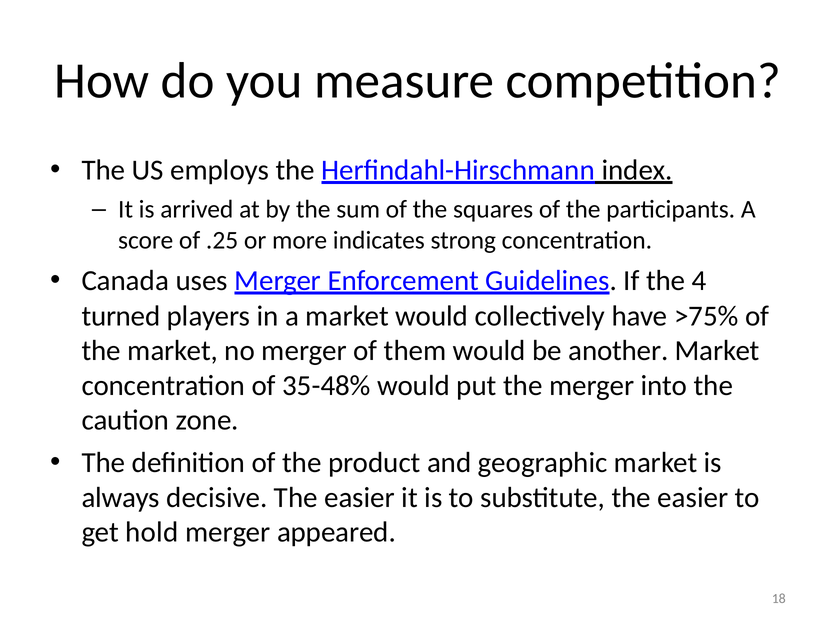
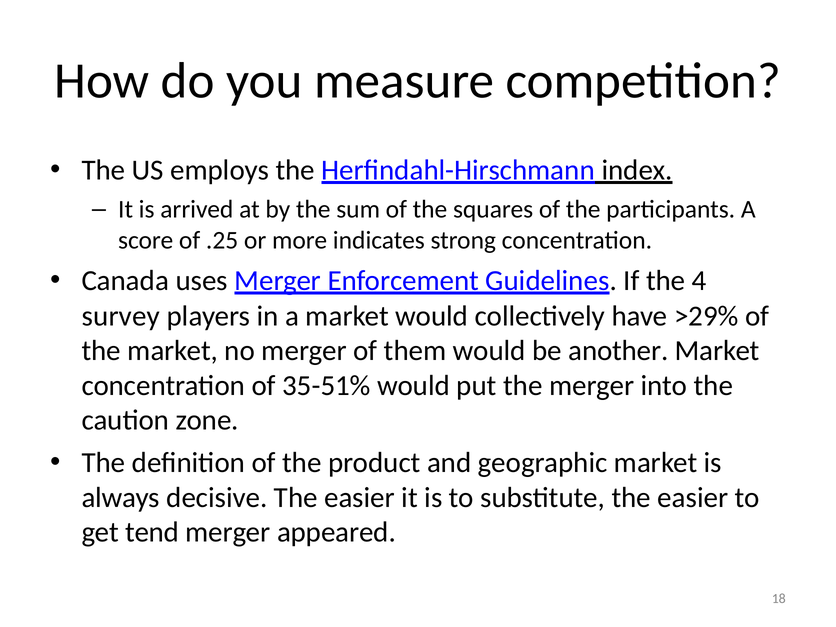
turned: turned -> survey (121, 316)
>75%: >75% -> >29% (706, 316)
35-48%: 35-48% -> 35-51% (326, 386)
hold: hold -> tend (152, 532)
